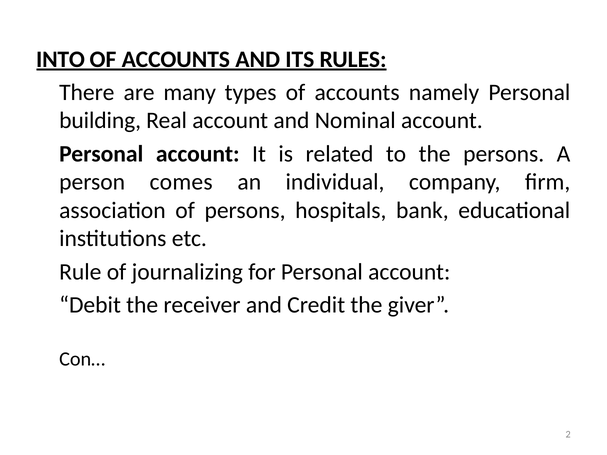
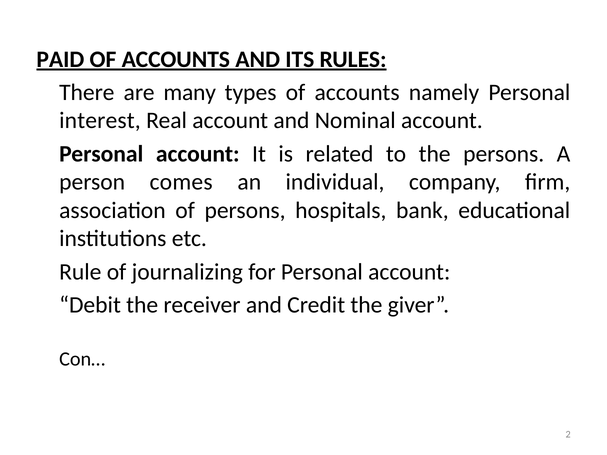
INTO: INTO -> PAID (60, 59)
building: building -> interest (100, 121)
